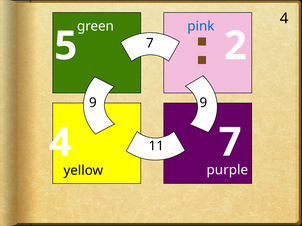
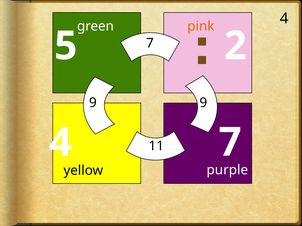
pink colour: blue -> orange (201, 26)
